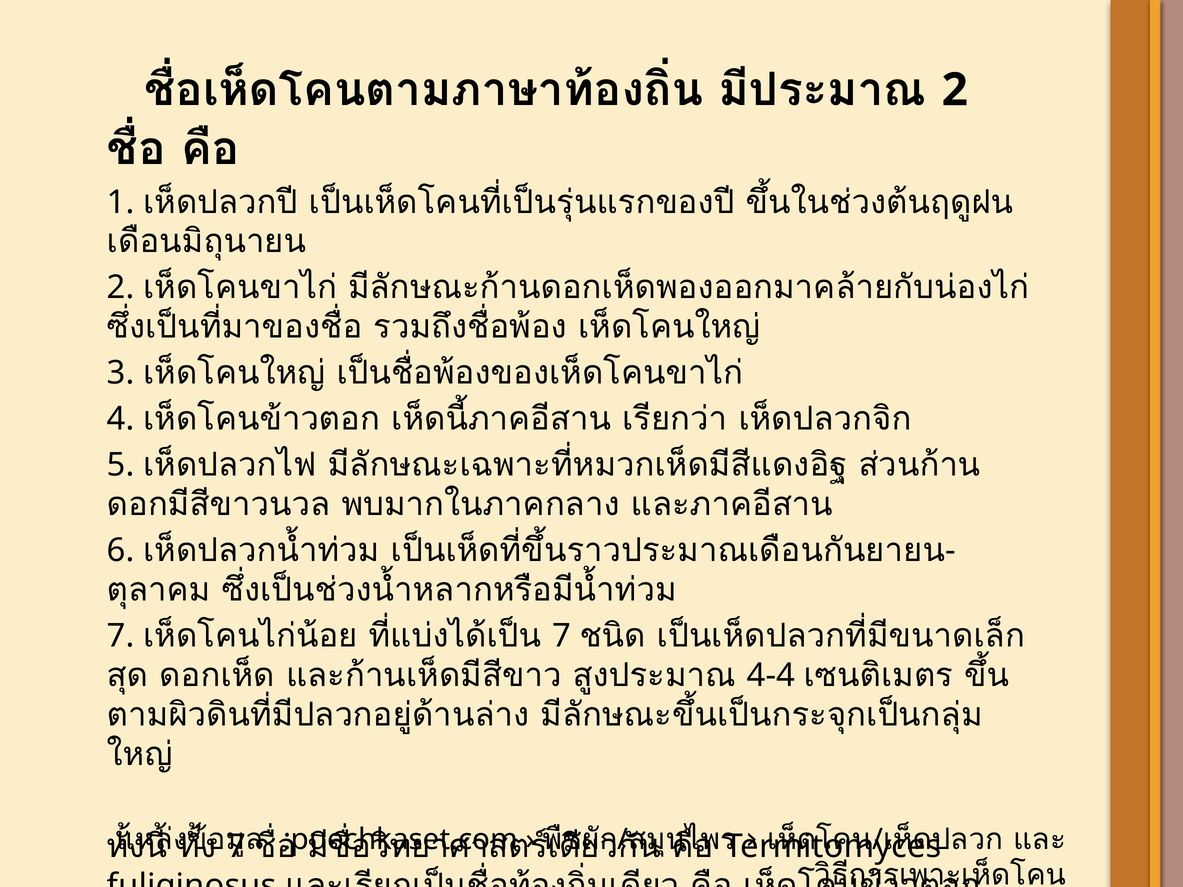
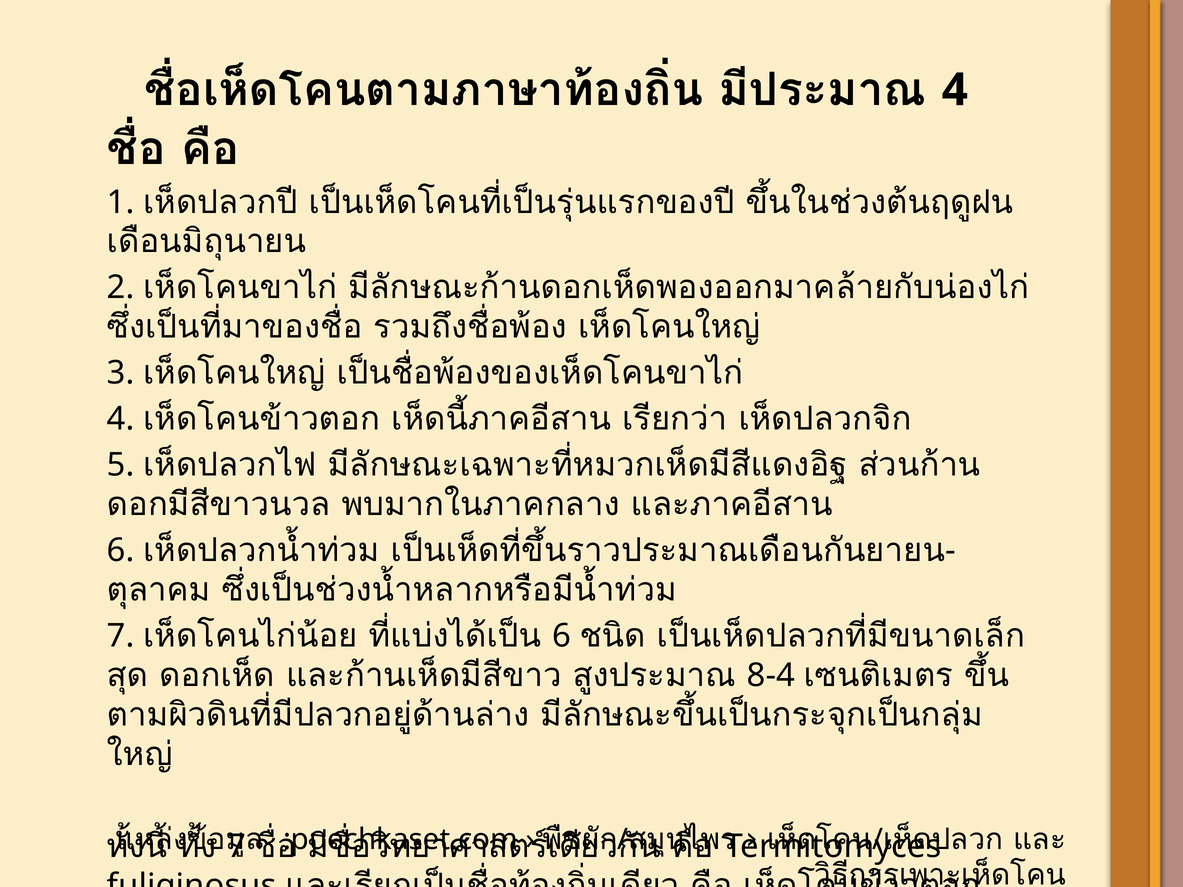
2: 2 -> 4 (955, 90)
7: 7 -> 6 (562, 636)
4-4: 4-4 -> 8-4 (771, 676)
